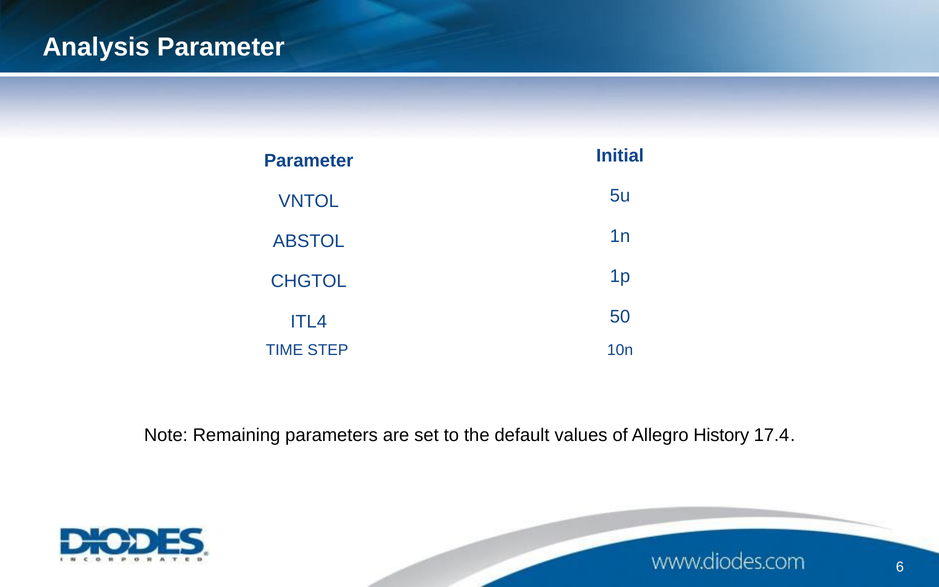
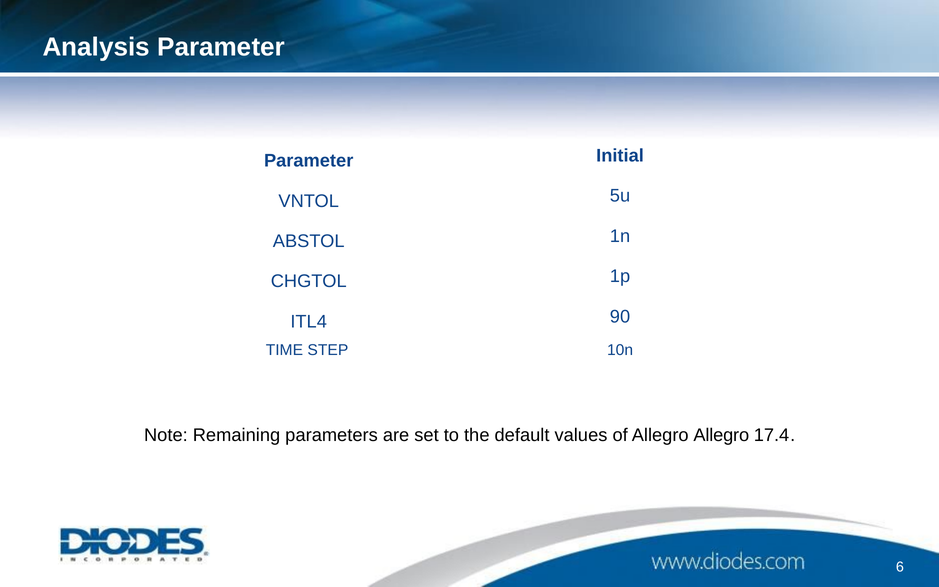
50: 50 -> 90 (620, 316)
Allegro History: History -> Allegro (721, 435)
